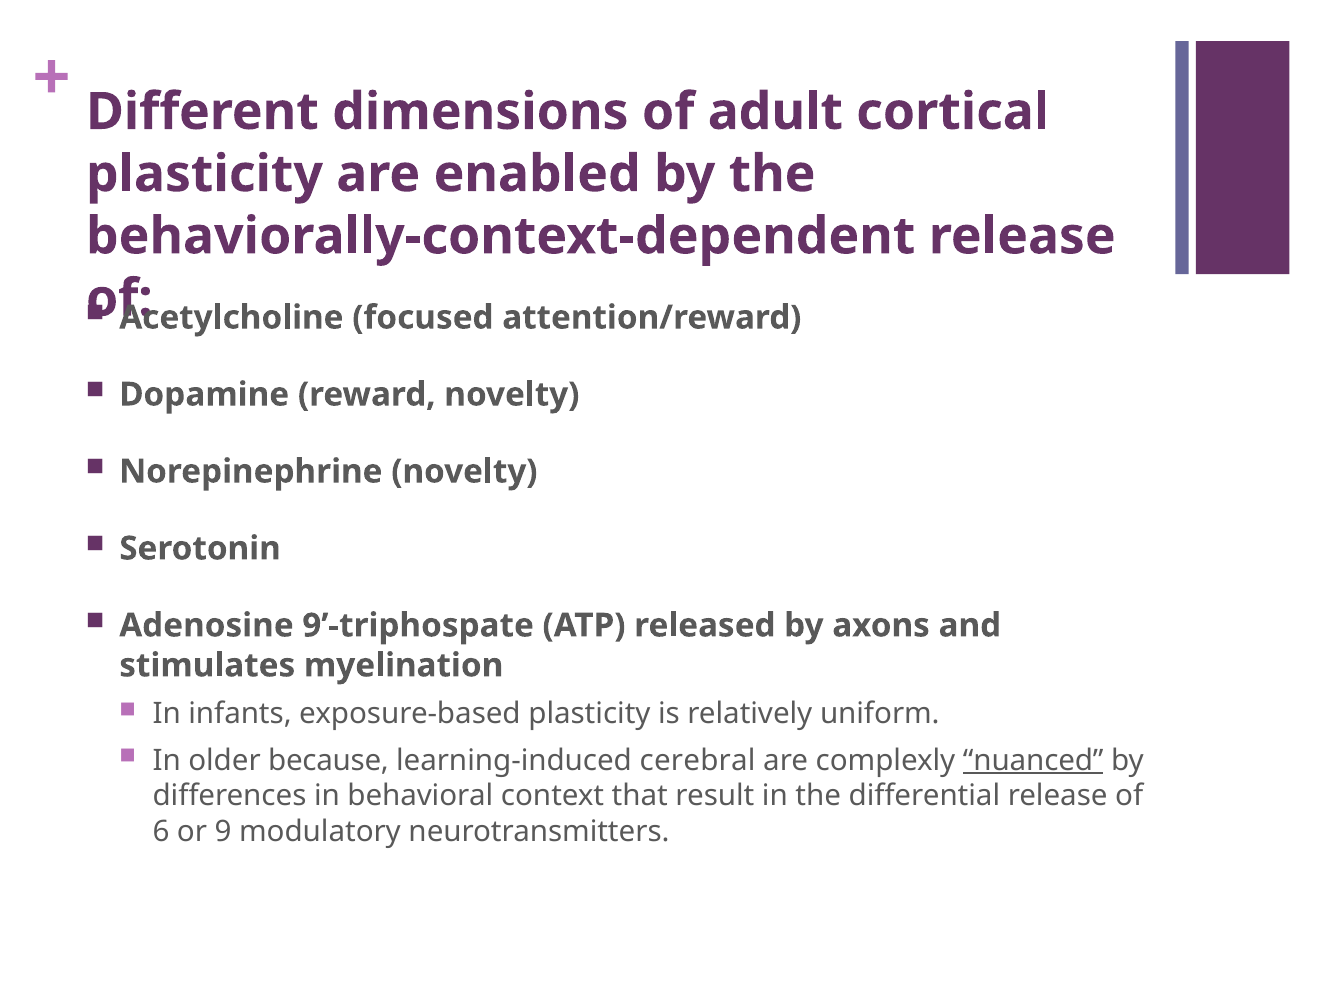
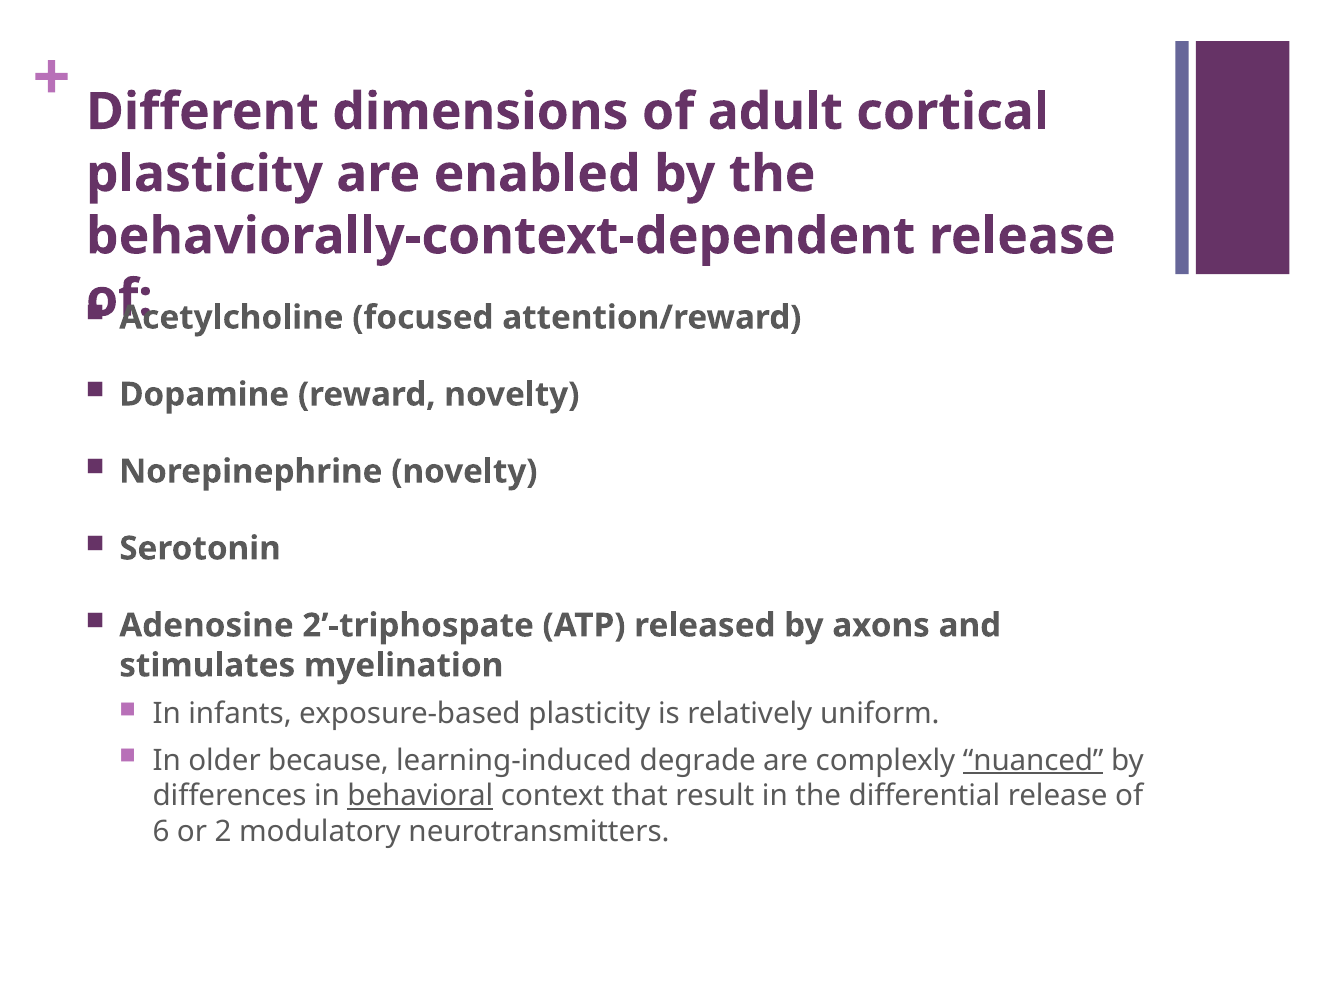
9’-triphospate: 9’-triphospate -> 2’-triphospate (418, 625)
cerebral: cerebral -> degrade (698, 761)
behavioral underline: none -> present (420, 796)
9: 9 -> 2 (223, 832)
